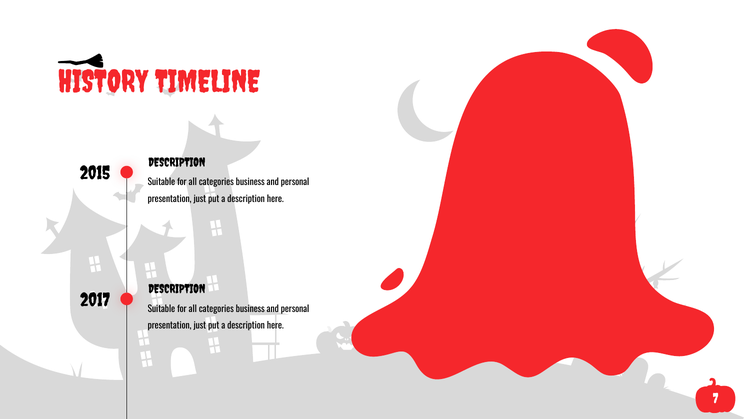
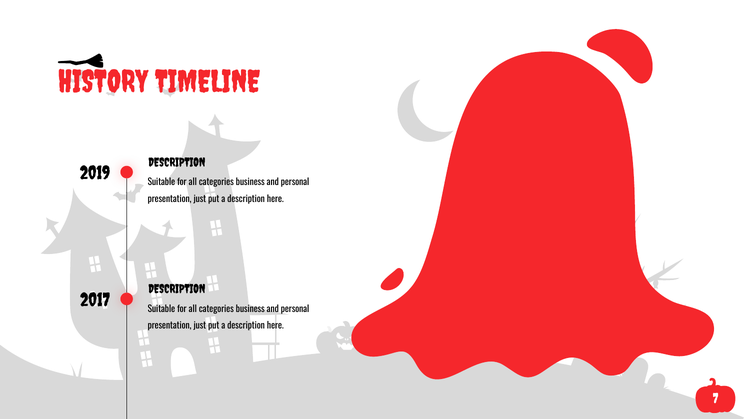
2015: 2015 -> 2019 (95, 173)
